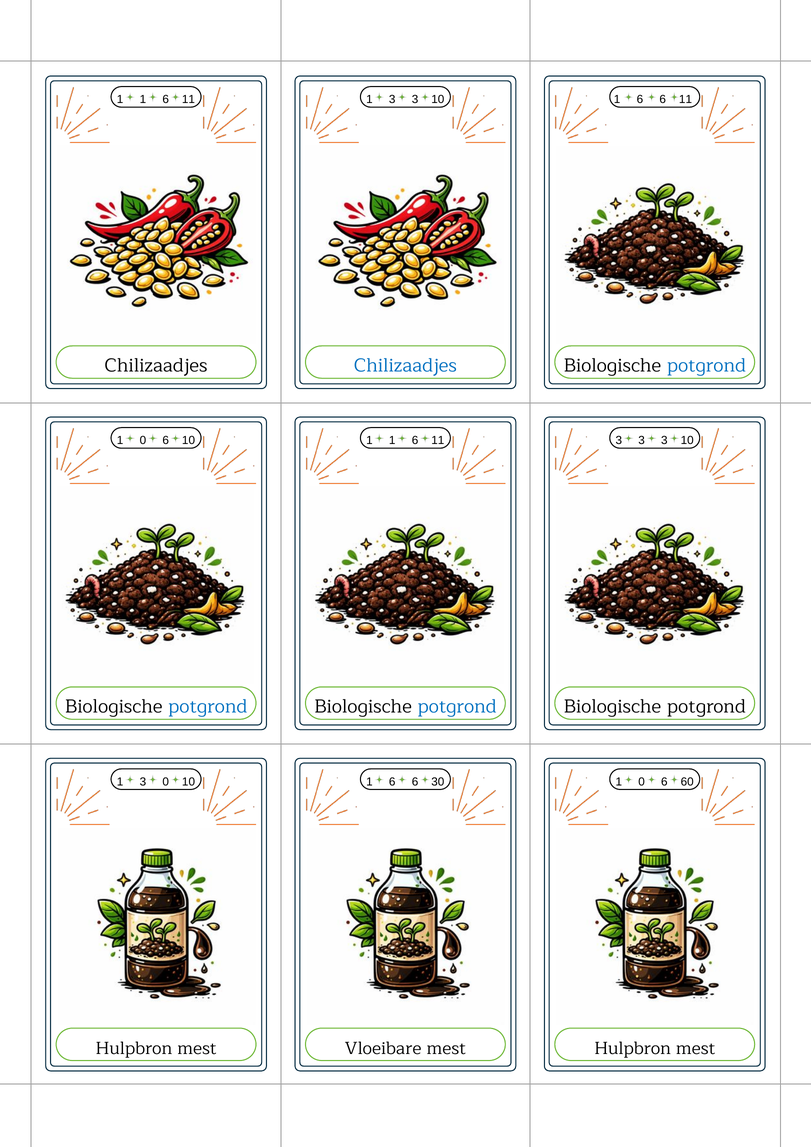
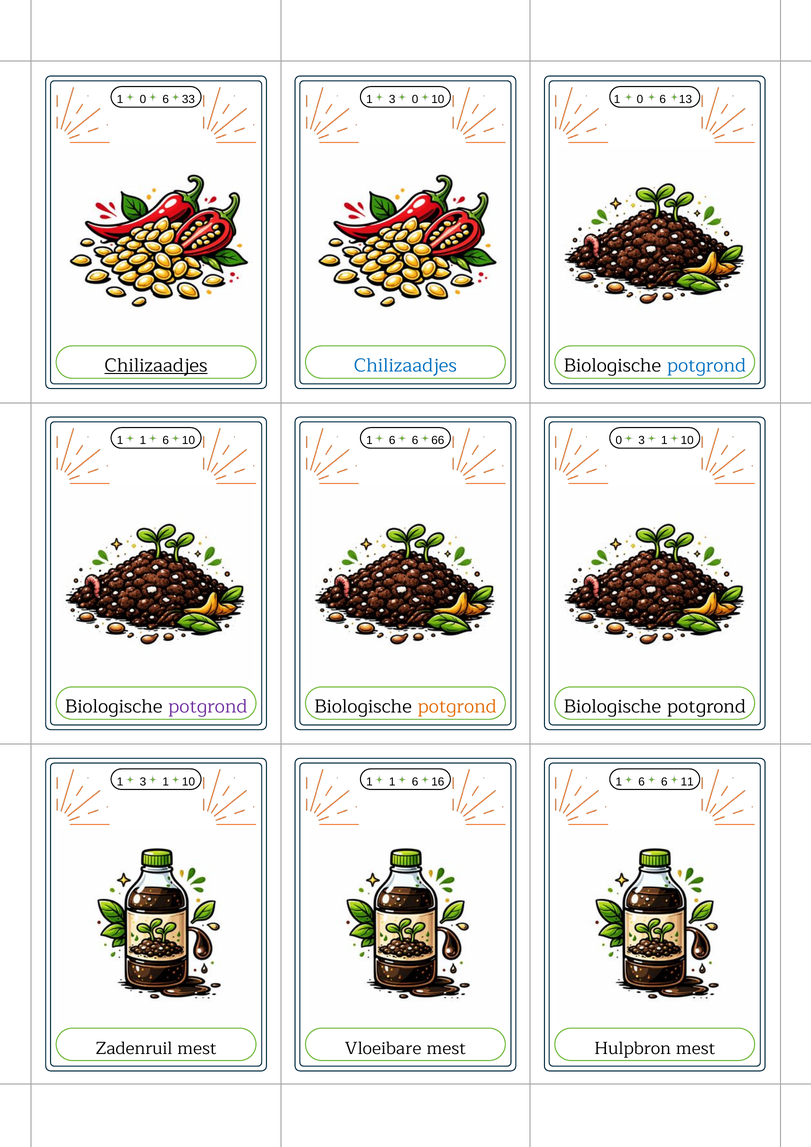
1: 1 -> 0 (143, 100)
11: 11 -> 33 (188, 100)
1 3 3: 3 -> 0 (415, 100)
6: 6 -> 0 (640, 100)
11: 11 -> 13 (686, 100)
Chilizaadjes underline: none -> present (156, 366)
0: 0 -> 1 (143, 441)
1: 1 -> 6 (392, 441)
11: 11 -> 66 (438, 441)
10 3: 3 -> 0 (619, 441)
3: 3 -> 1 (664, 441)
potgrond colour: blue -> purple (208, 707)
potgrond colour: blue -> orange (457, 707)
1 3 0: 0 -> 1 (166, 782)
6: 6 -> 1 (392, 782)
30: 30 -> 16 (438, 782)
0: 0 -> 6 (642, 782)
60: 60 -> 11 (687, 782)
Hulpbron: Hulpbron -> Zadenruil (134, 1049)
